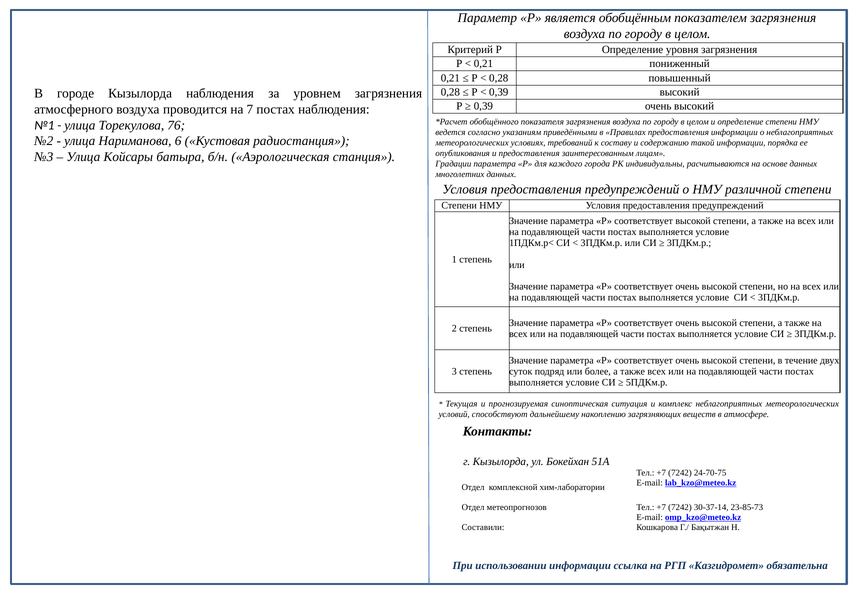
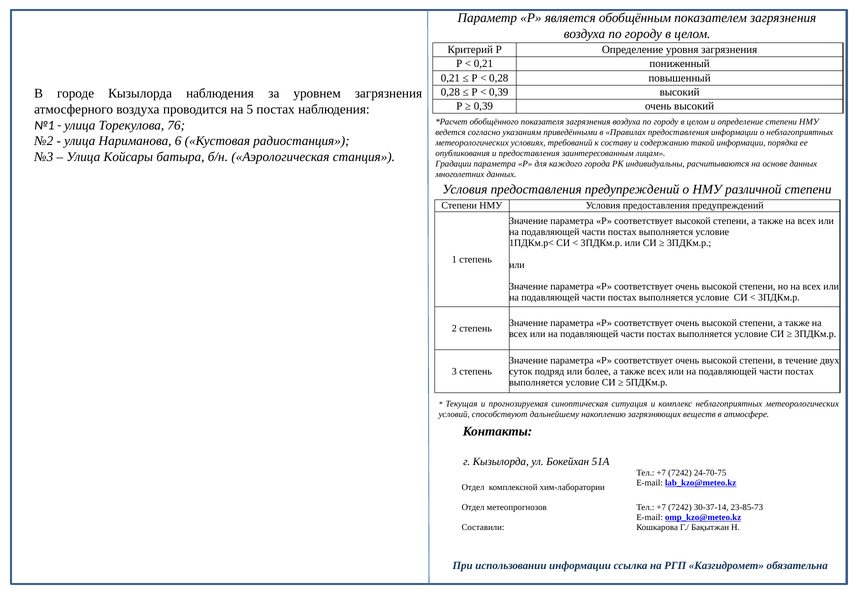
7: 7 -> 5 (250, 109)
